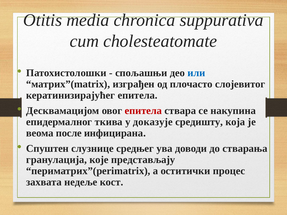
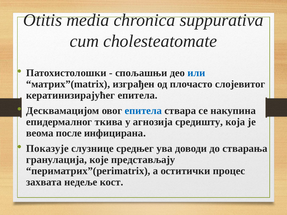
епитела colour: red -> blue (143, 111)
доказује: доказује -> агнозија (153, 122)
Спуштен: Спуштен -> Показује (47, 149)
